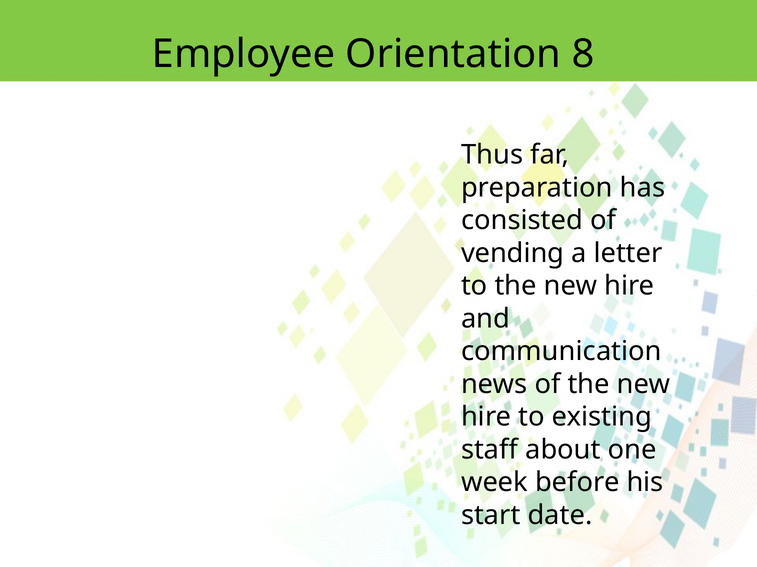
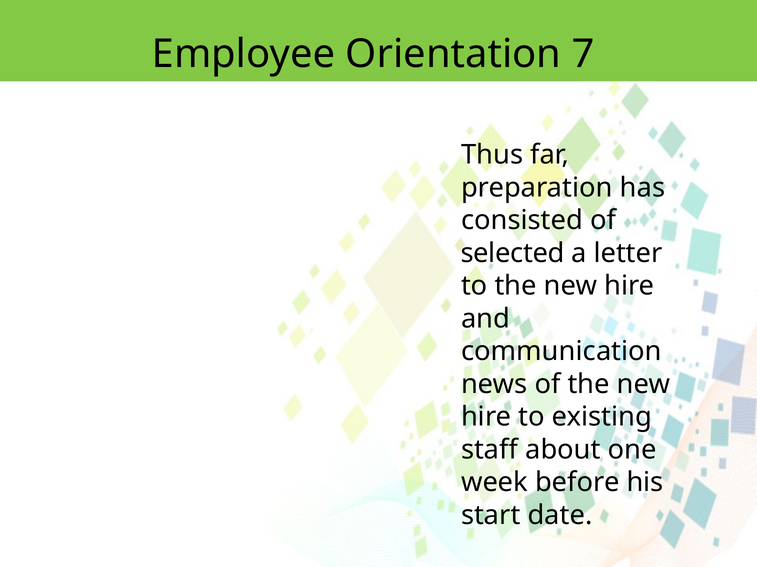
8: 8 -> 7 (583, 54)
vending: vending -> selected (513, 253)
